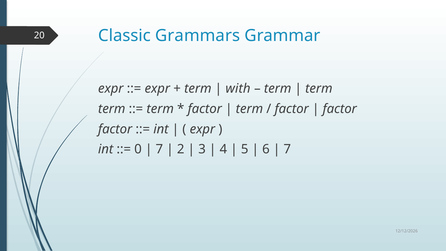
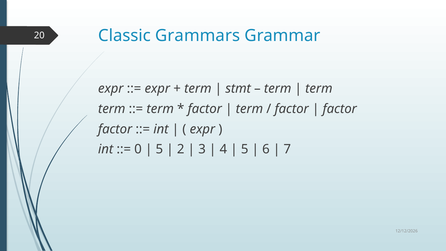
with: with -> stmt (238, 88)
7: 7 -> 5 (159, 149)
